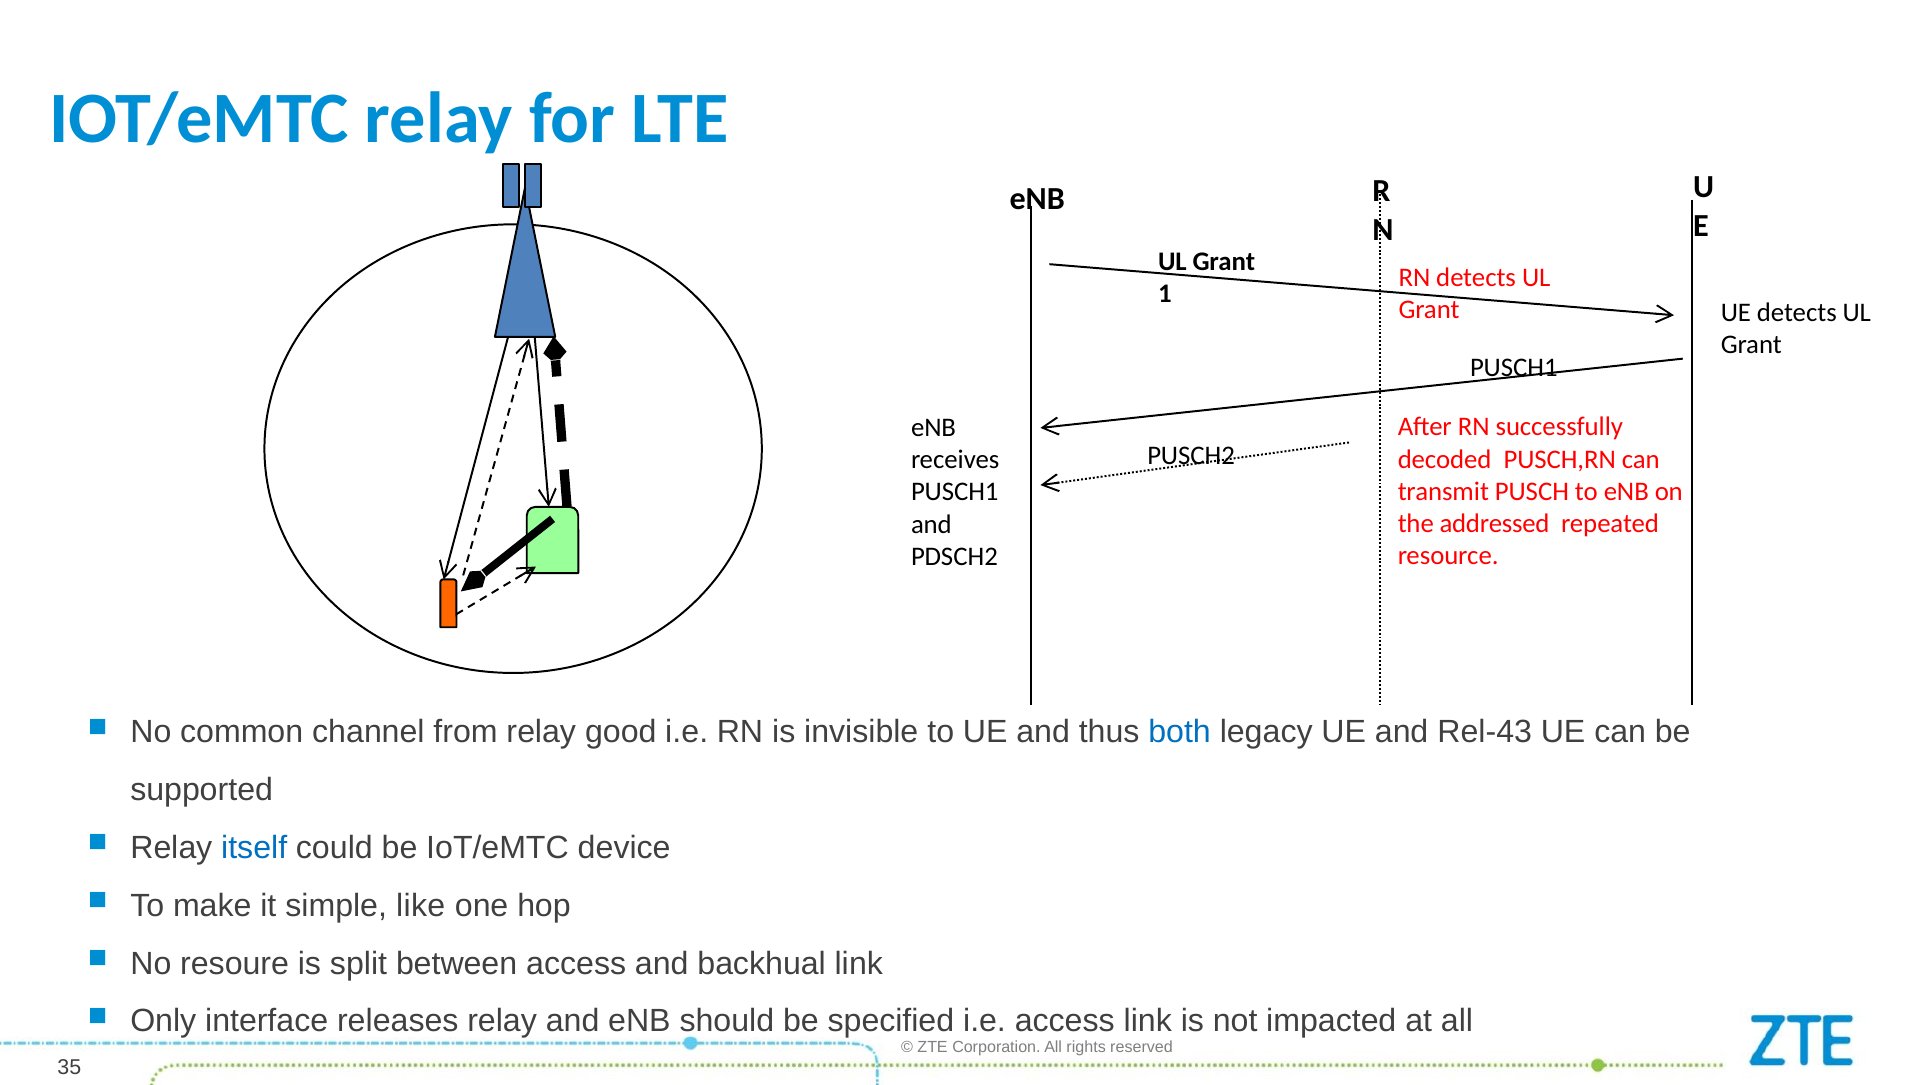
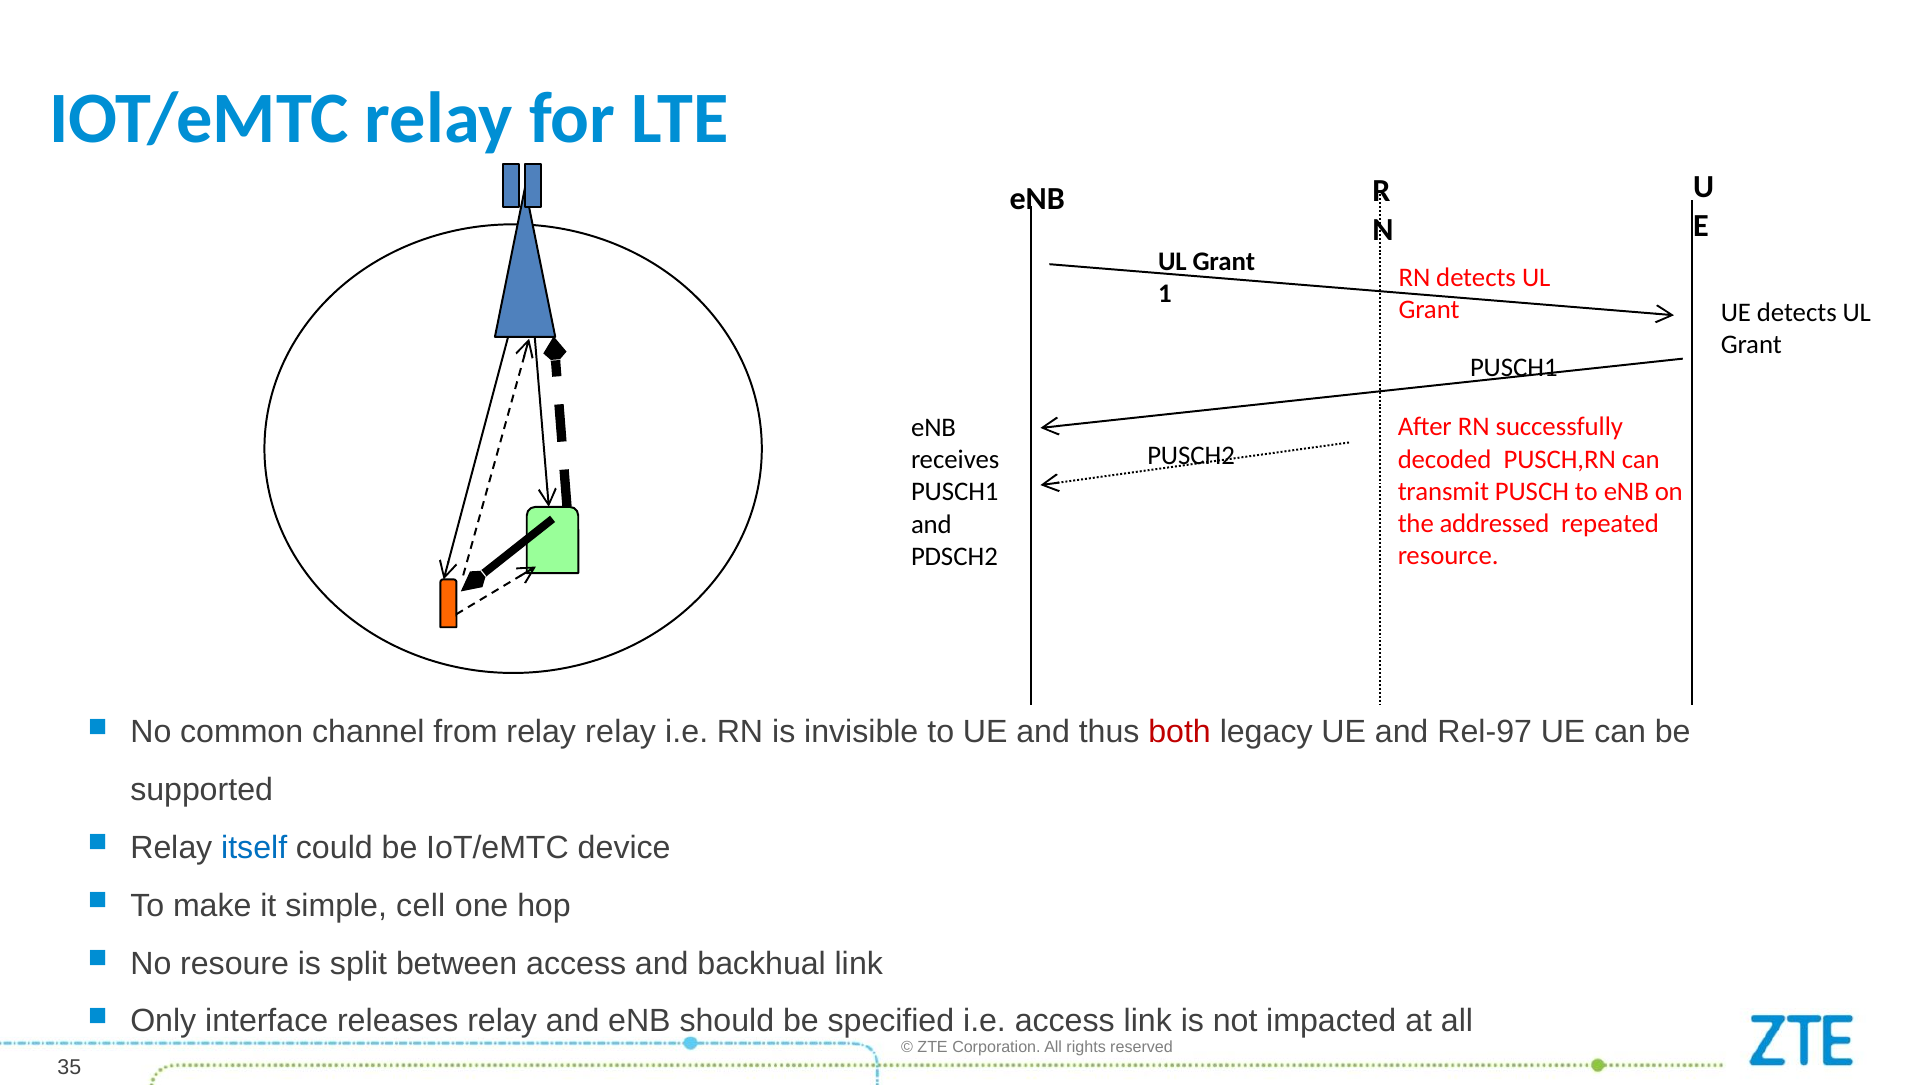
relay good: good -> relay (621, 732)
both colour: blue -> red (1180, 732)
Rel-43: Rel-43 -> Rel-97 (1485, 732)
like: like -> cell (421, 906)
